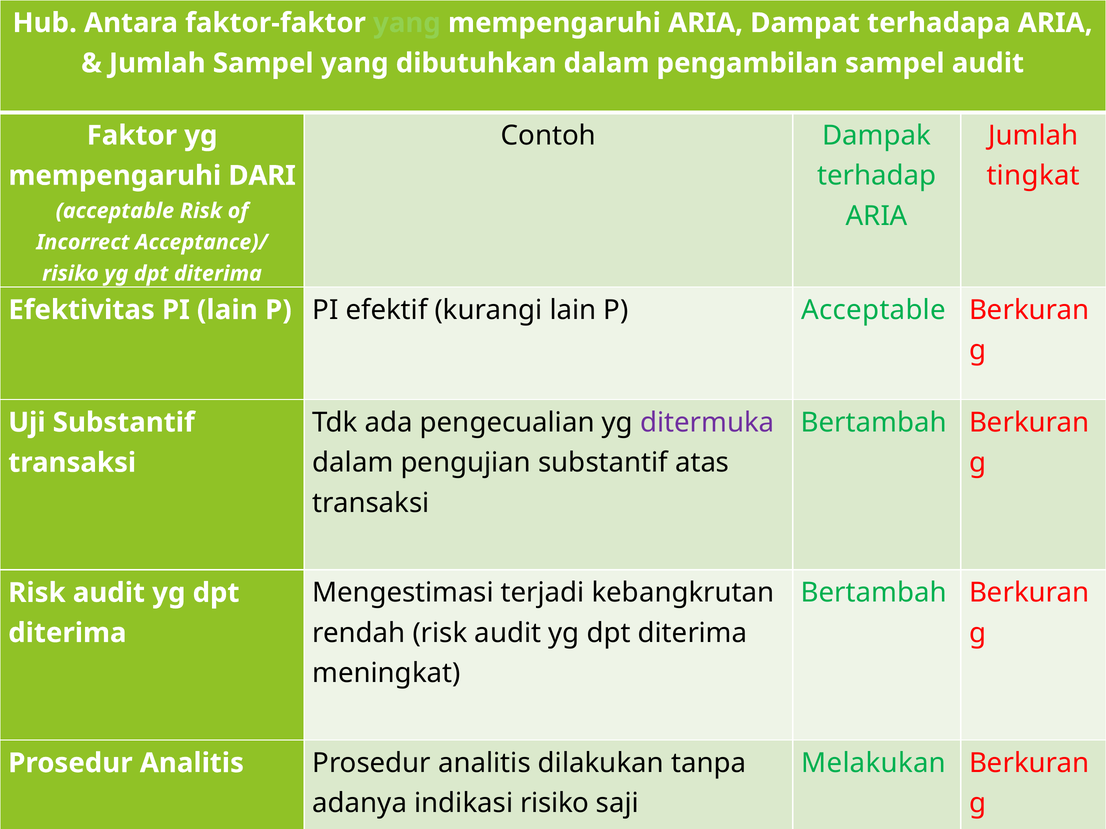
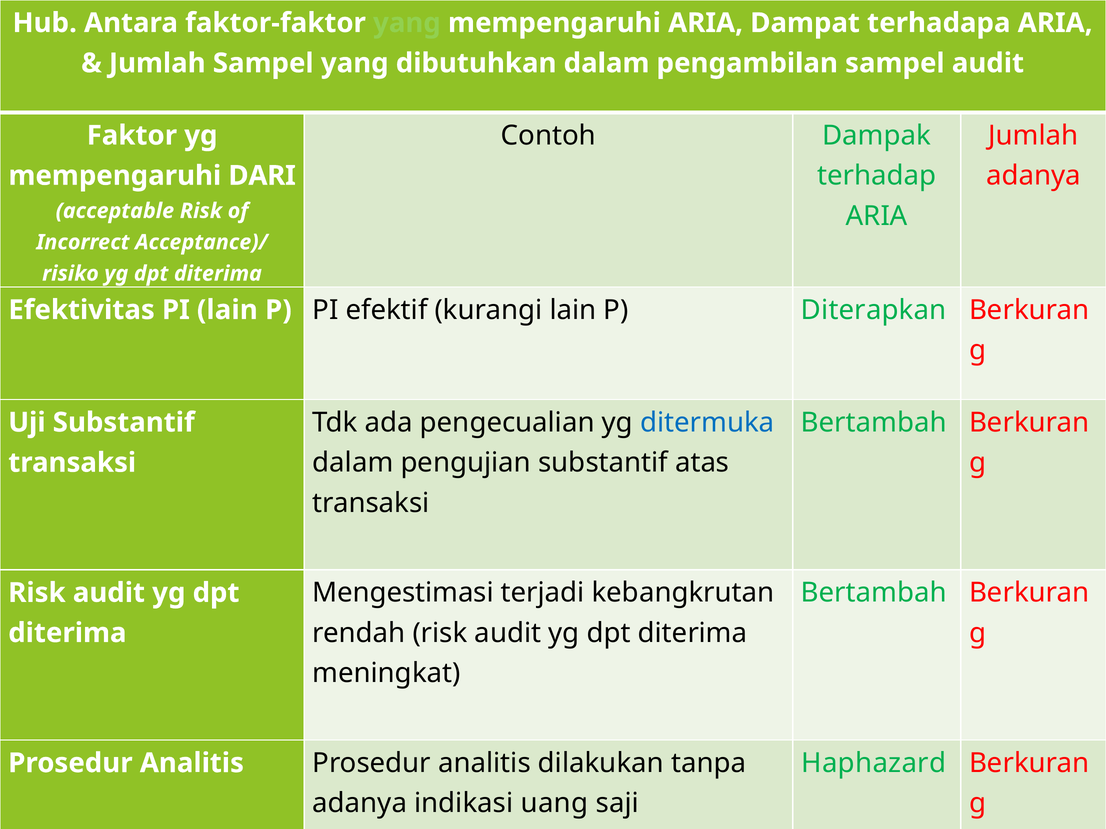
tingkat: tingkat -> adanya (1033, 176)
P Acceptable: Acceptable -> Diterapkan (874, 310)
ditermuka colour: purple -> blue (707, 423)
Melakukan: Melakukan -> Haphazard (874, 764)
indikasi risiko: risiko -> uang (554, 804)
